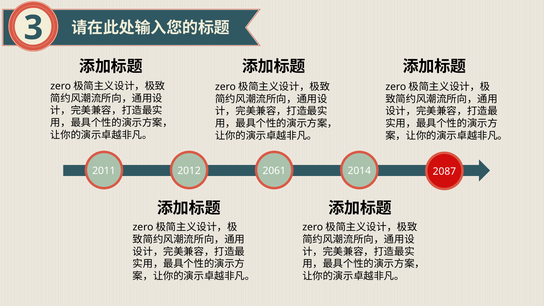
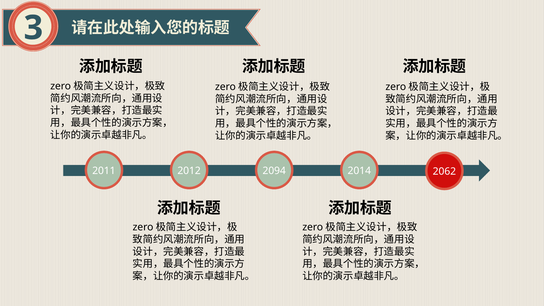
2061: 2061 -> 2094 (274, 171)
2087: 2087 -> 2062 (444, 172)
